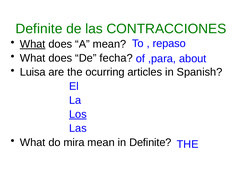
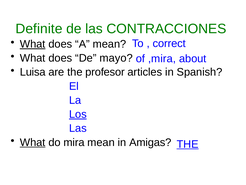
repaso: repaso -> correct (169, 43)
fecha: fecha -> mayo (116, 58)
,para: ,para -> ,mira (162, 59)
ocurring: ocurring -> profesor (105, 72)
What underline: none -> present (33, 142)
in Definite: Definite -> Amigas (150, 142)
THE underline: none -> present (188, 144)
